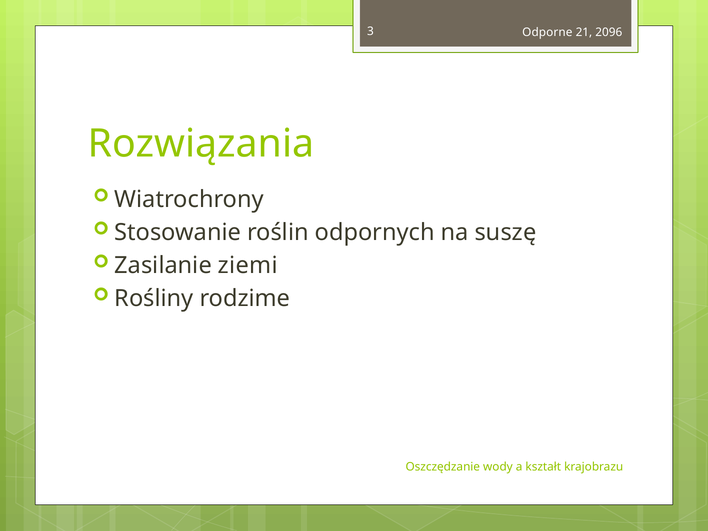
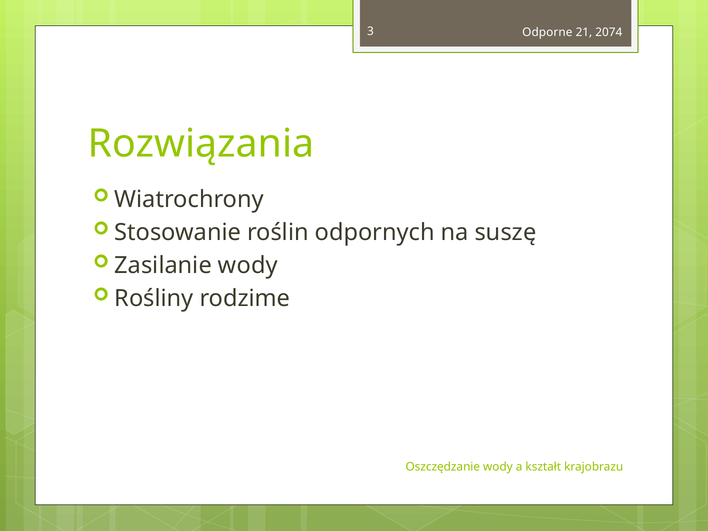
2096: 2096 -> 2074 (609, 32)
Zasilanie ziemi: ziemi -> wody (248, 265)
